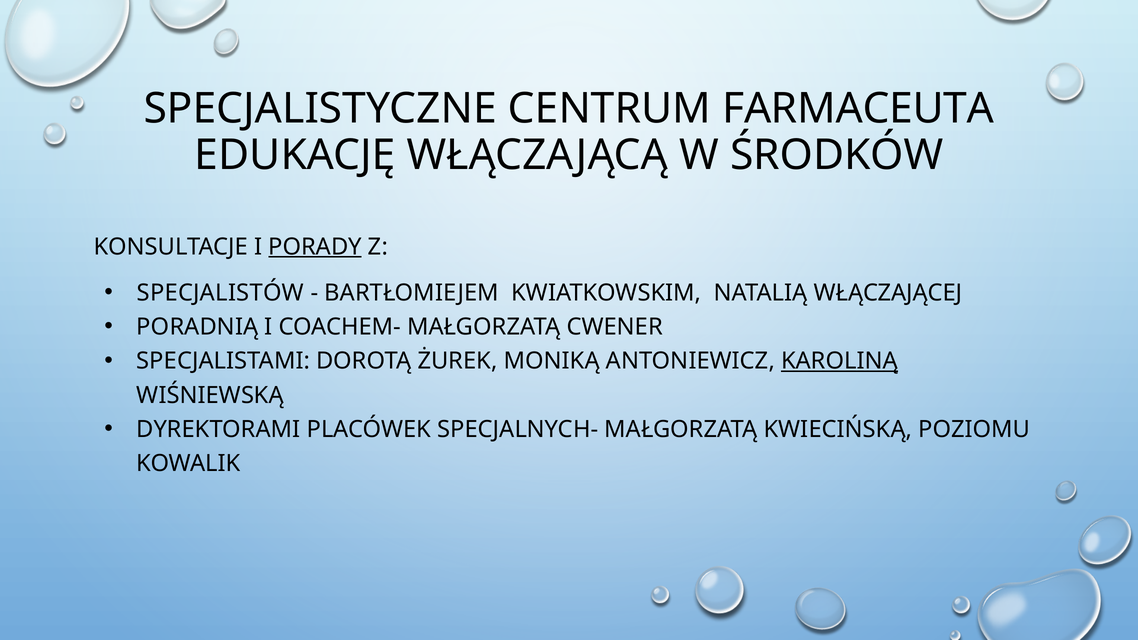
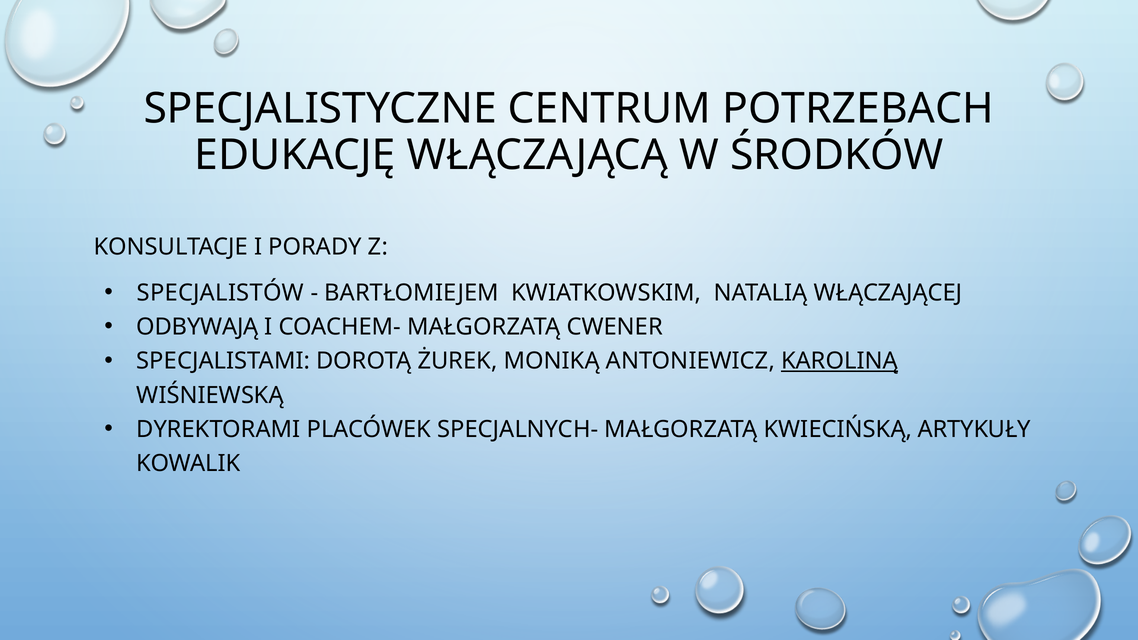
FARMACEUTA: FARMACEUTA -> POTRZEBACH (858, 109)
PORADY underline: present -> none (315, 247)
PORADNIĄ: PORADNIĄ -> ODBYWAJĄ (198, 327)
POZIOMU: POZIOMU -> ARTYKUŁY (974, 430)
